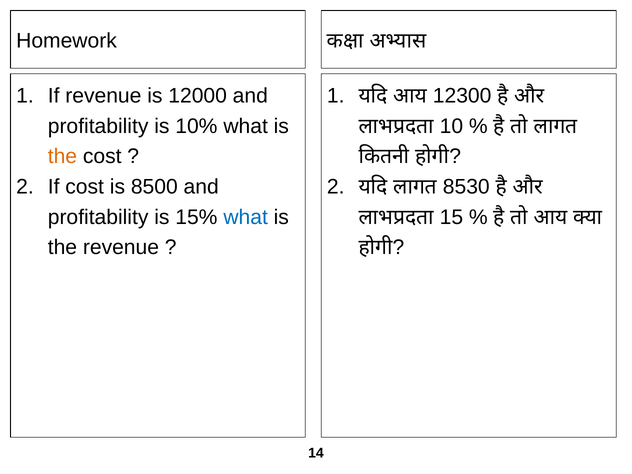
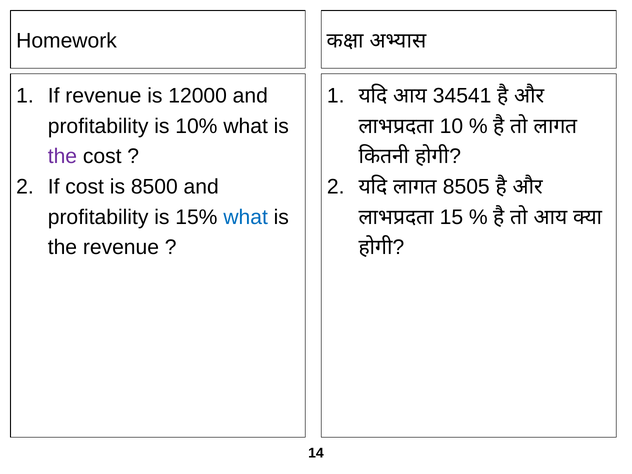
12300: 12300 -> 34541 (462, 96)
the colour: orange -> purple (62, 156)
8530: 8530 -> 8505 (466, 187)
